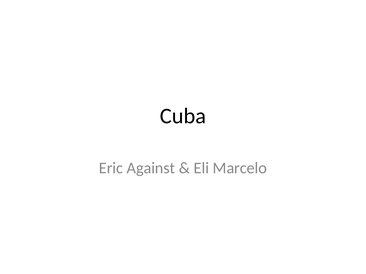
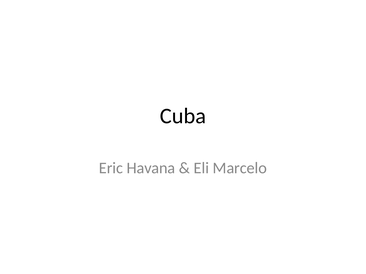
Against: Against -> Havana (151, 168)
